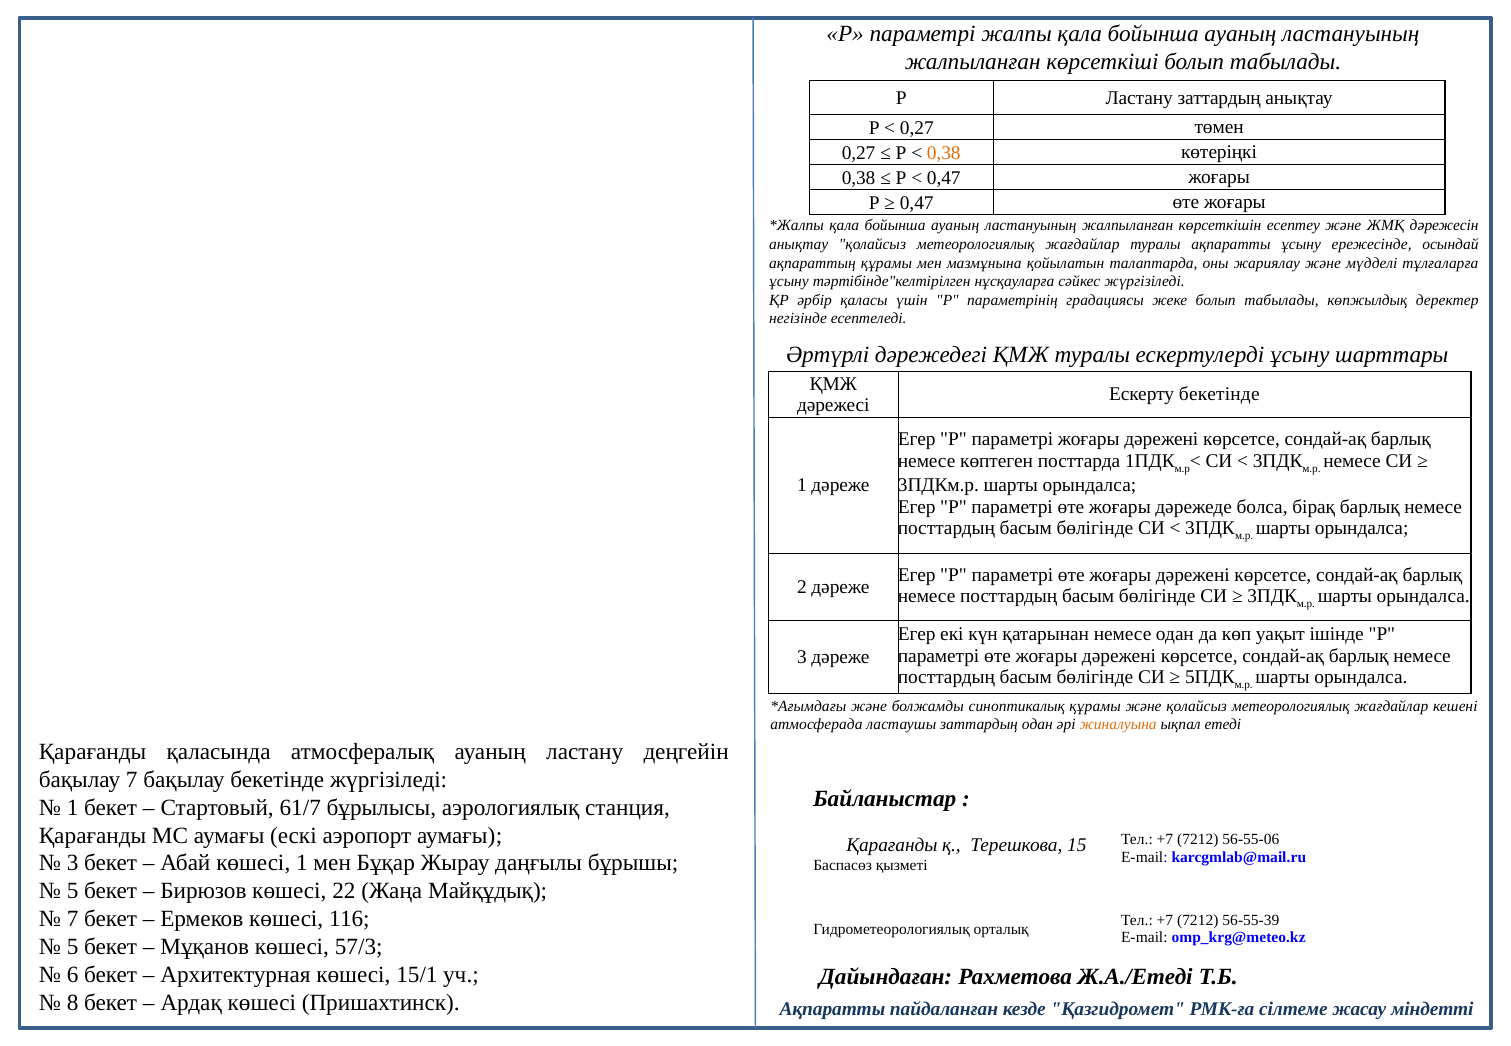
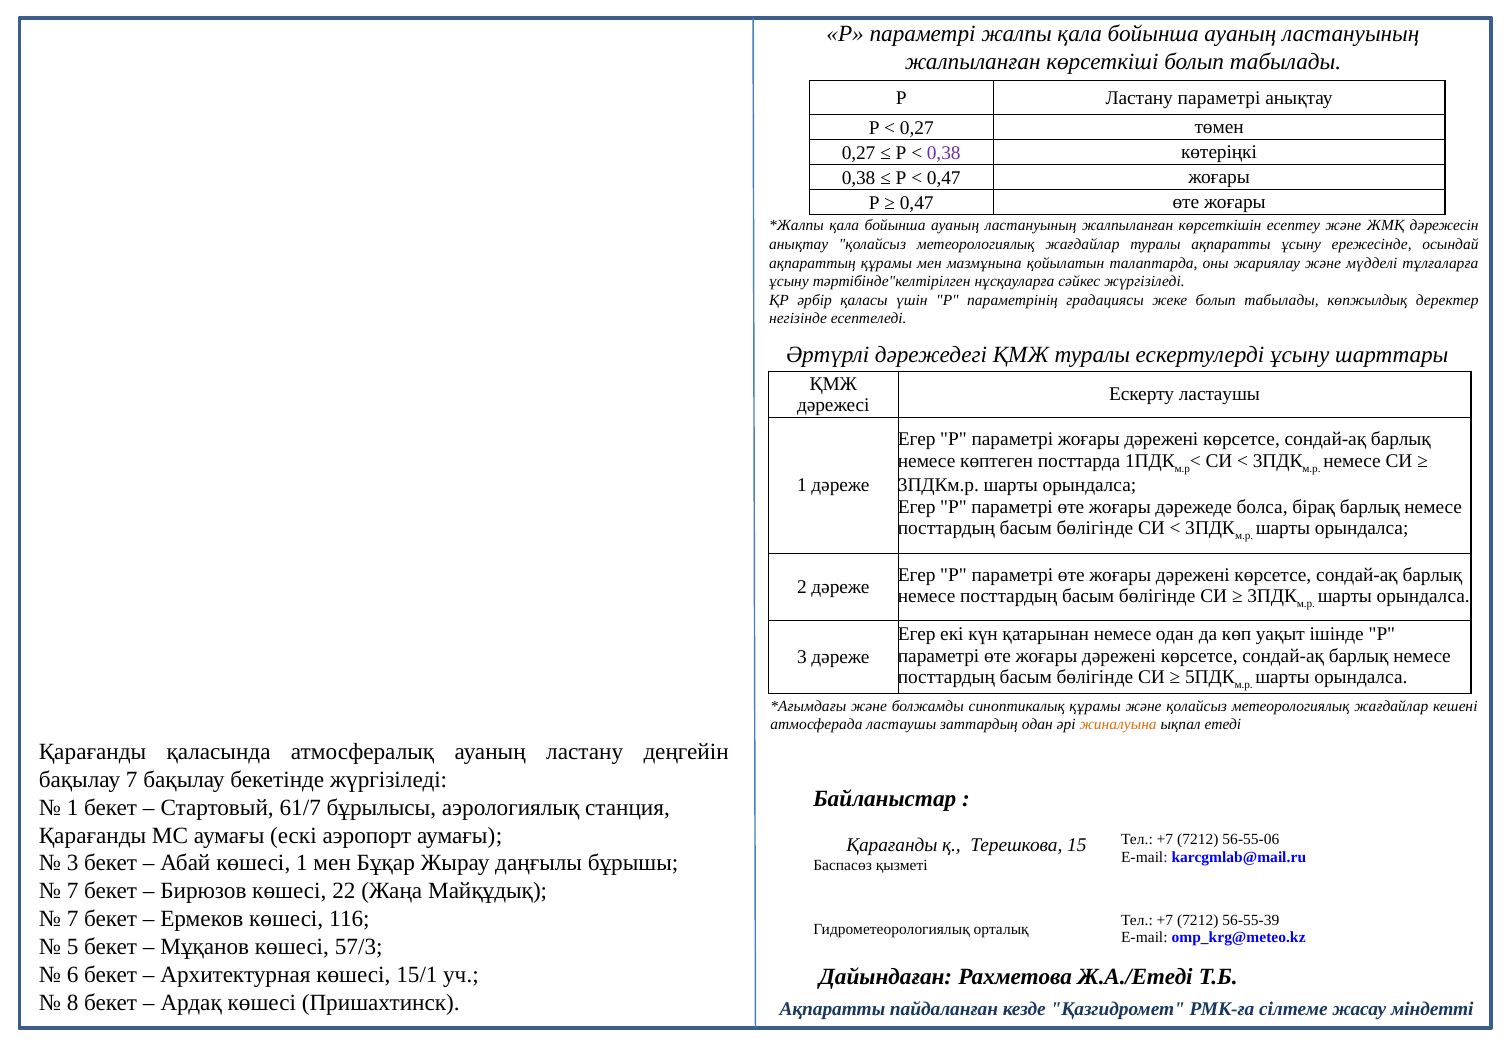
Ластану заттардың: заттардың -> параметрі (1219, 98)
0,38 colour: orange -> purple (944, 153)
Ескерту бекетінде: бекетінде -> ластаушы (1219, 394)
5: 5 -> 7 (73, 891)
